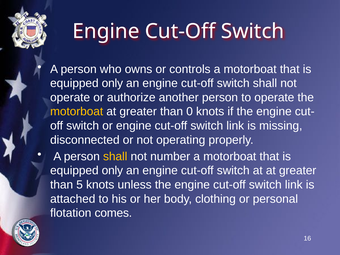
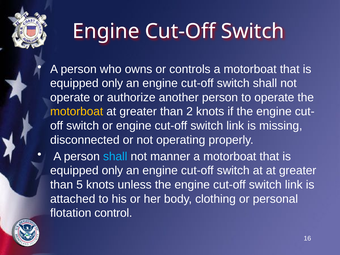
0: 0 -> 2 (190, 112)
shall colour: yellow -> light blue (115, 156)
number: number -> manner (170, 156)
comes: comes -> control (113, 213)
